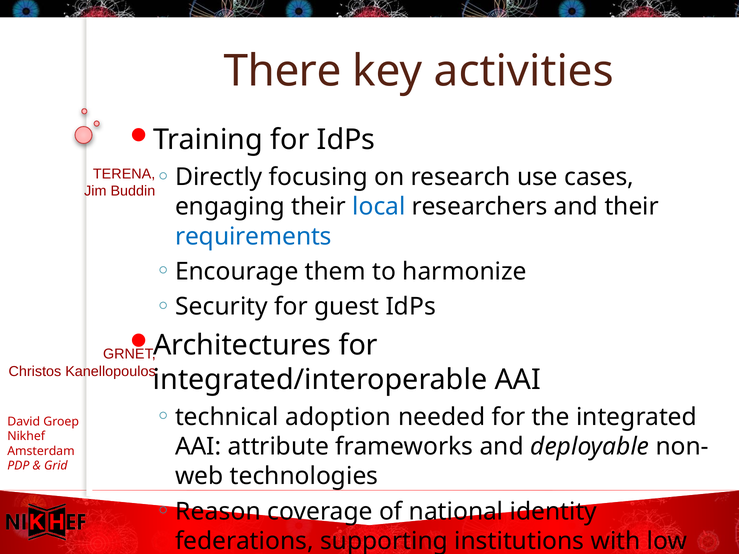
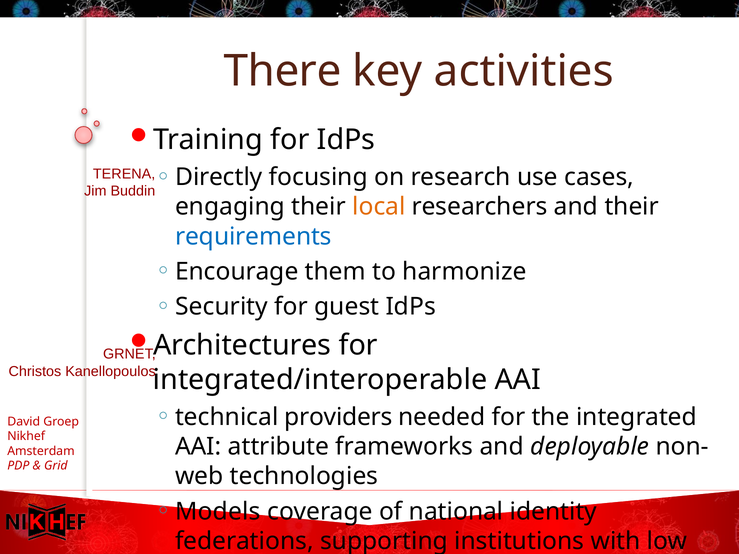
local colour: blue -> orange (379, 207)
adoption: adoption -> providers (338, 417)
Reason: Reason -> Models (218, 512)
